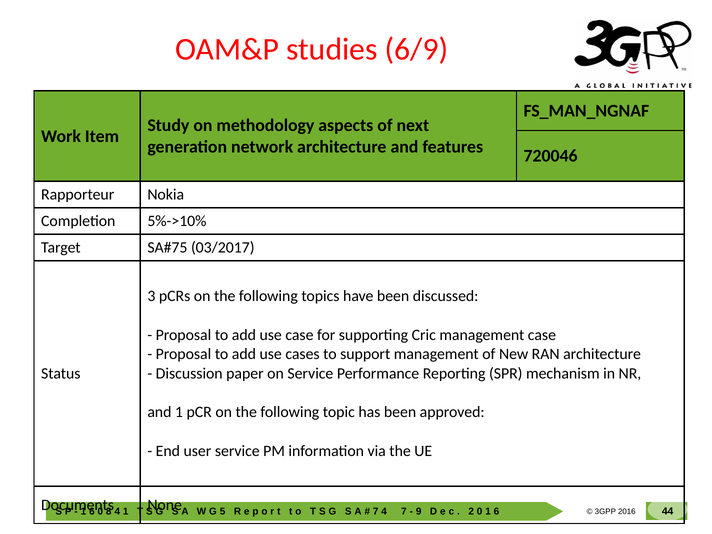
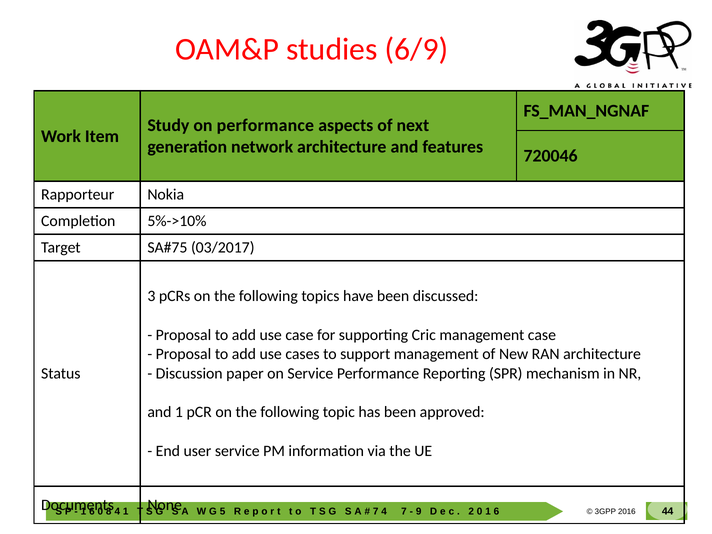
on methodology: methodology -> performance (265, 125)
